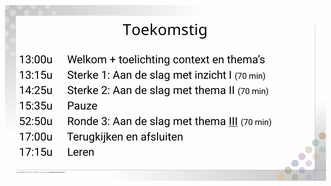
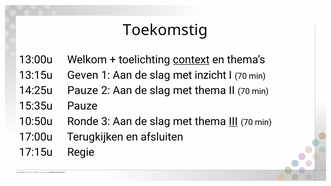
context underline: none -> present (191, 60)
13:15u Sterke: Sterke -> Geven (83, 75)
14:25u Sterke: Sterke -> Pauze (83, 91)
52:50u: 52:50u -> 10:50u (36, 122)
Leren: Leren -> Regie (81, 153)
